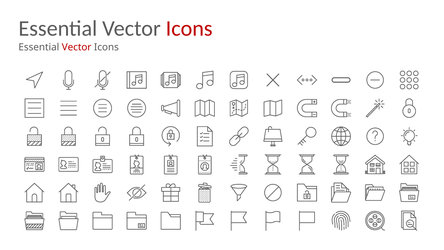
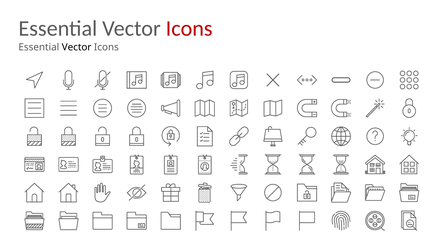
Vector colour: red -> black (77, 47)
